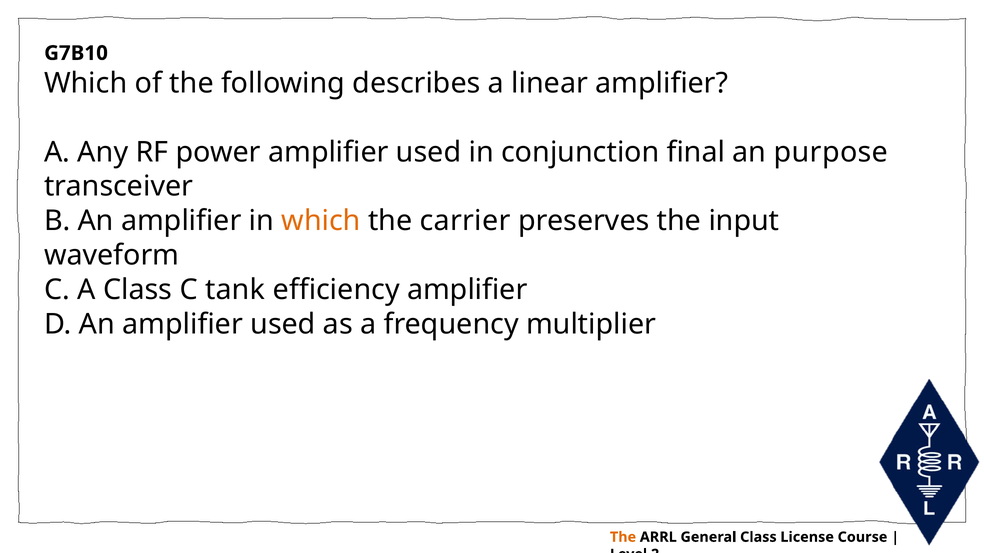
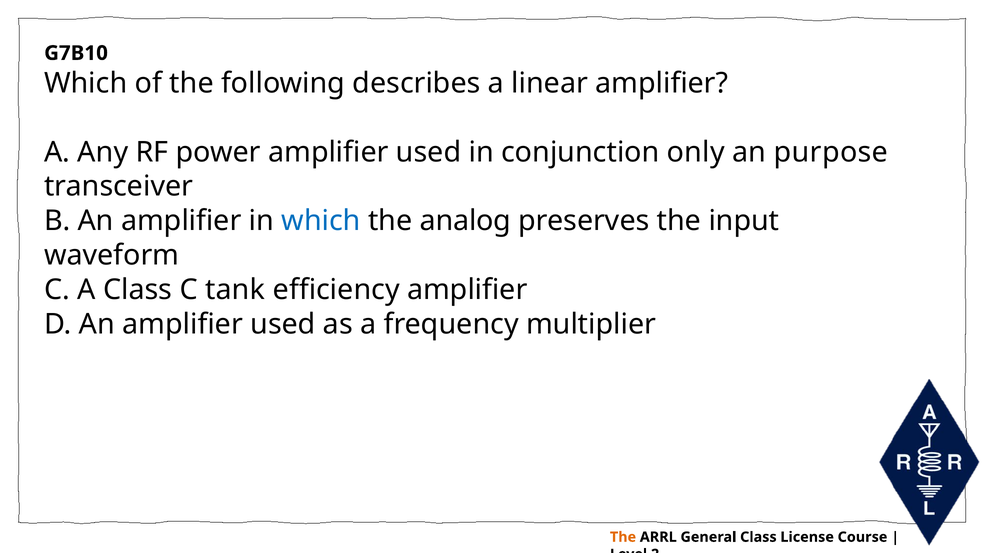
final: final -> only (696, 152)
which colour: orange -> blue (321, 221)
carrier: carrier -> analog (465, 221)
